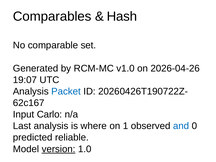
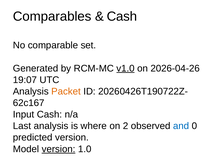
Hash: Hash -> Cash (122, 16)
v1.0 underline: none -> present (126, 68)
Packet colour: blue -> orange (66, 91)
Input Carlo: Carlo -> Cash (49, 114)
1: 1 -> 2 (126, 126)
predicted reliable: reliable -> version (72, 137)
